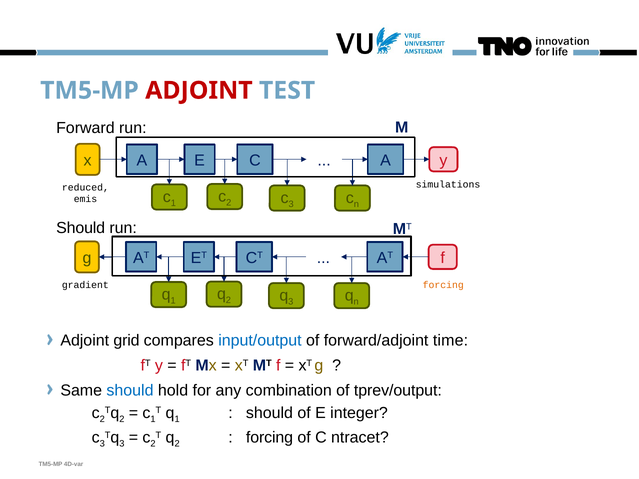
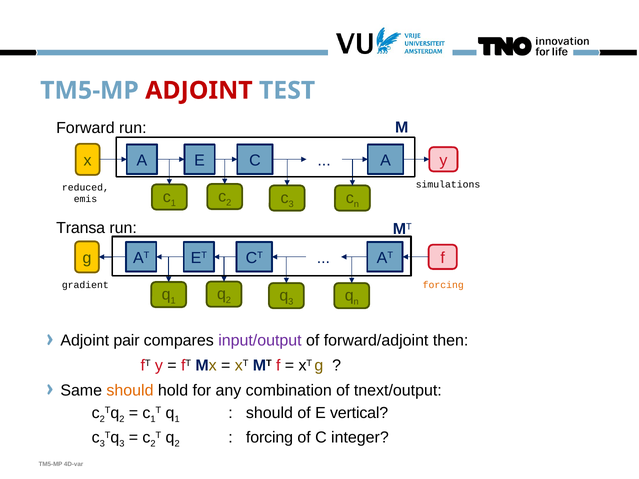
Should: Should -> Transa (81, 228)
grid: grid -> pair (126, 341)
input/output colour: blue -> purple (260, 341)
time: time -> then (451, 341)
should colour: blue -> orange (130, 391)
tprev/output: tprev/output -> tnext/output (398, 391)
integer: integer -> vertical (359, 413)
ntracet: ntracet -> integer (360, 438)
